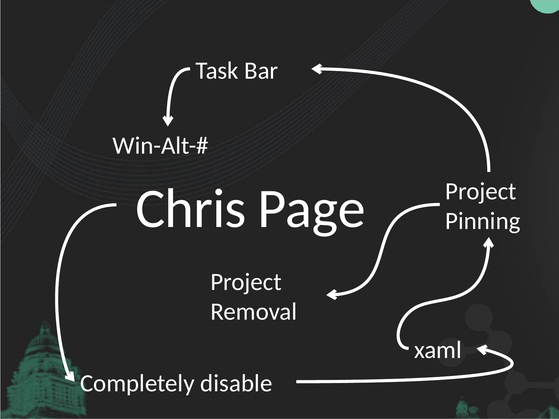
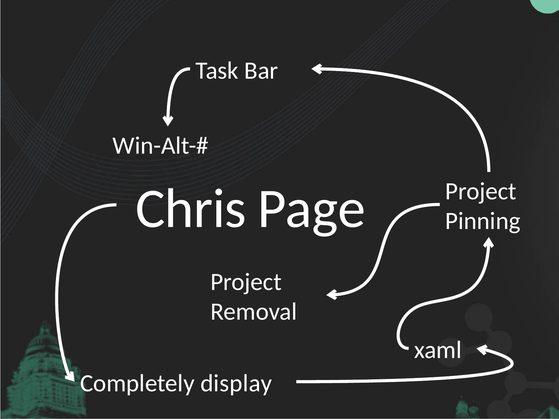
disable: disable -> display (236, 384)
